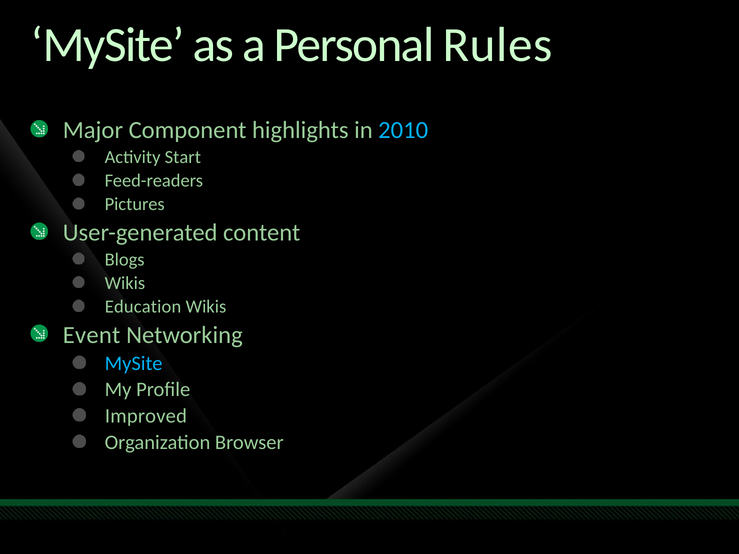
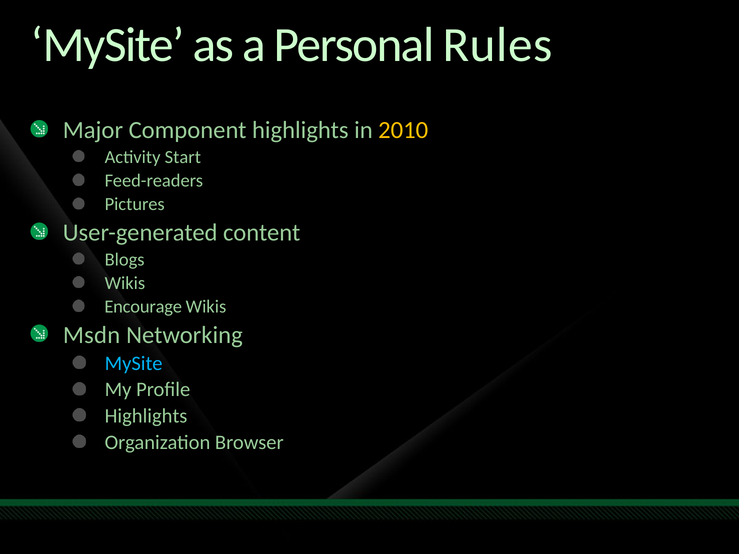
2010 colour: light blue -> yellow (403, 130)
Education: Education -> Encourage (143, 307)
Event: Event -> Msdn (92, 335)
Improved: Improved -> Highlights (146, 416)
